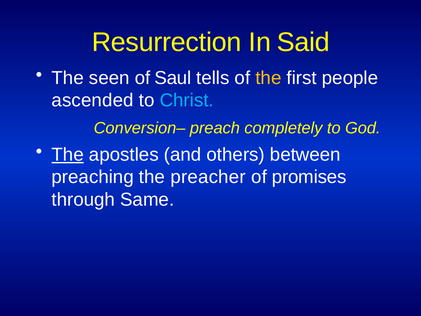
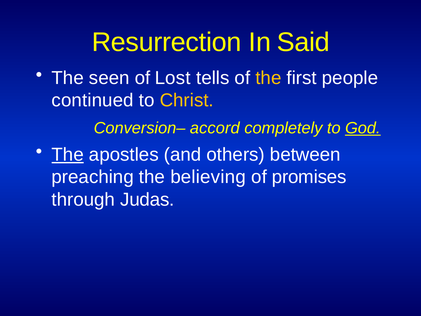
Saul: Saul -> Lost (173, 78)
ascended: ascended -> continued (93, 100)
Christ colour: light blue -> yellow (187, 100)
preach: preach -> accord (215, 128)
God underline: none -> present (363, 128)
preacher: preacher -> believing (208, 177)
Same: Same -> Judas (147, 199)
